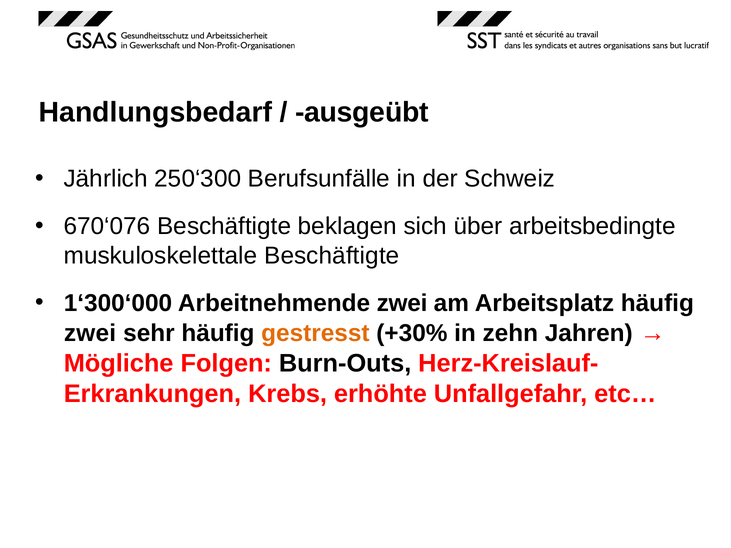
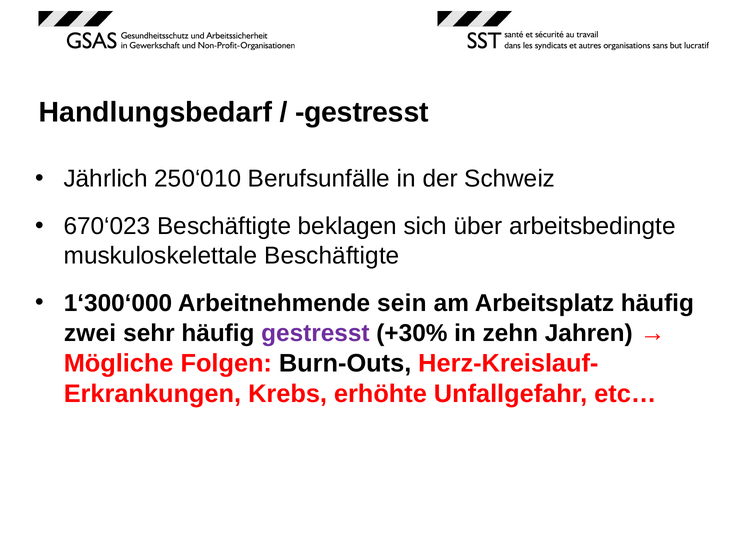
ausgeübt: ausgeübt -> gestresst (362, 113)
250‘300: 250‘300 -> 250‘010 (198, 179)
670‘076: 670‘076 -> 670‘023 (107, 227)
Arbeitnehmende zwei: zwei -> sein (402, 303)
gestresst colour: orange -> purple (315, 333)
